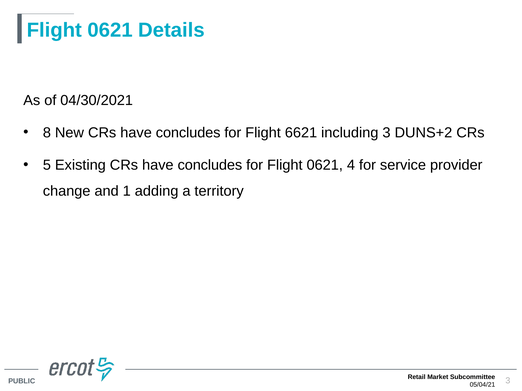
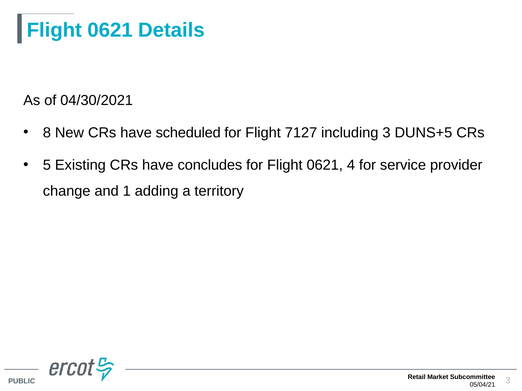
New CRs have concludes: concludes -> scheduled (188, 133)
6621: 6621 -> 7127 (301, 133)
DUNS+2: DUNS+2 -> DUNS+5 (423, 133)
